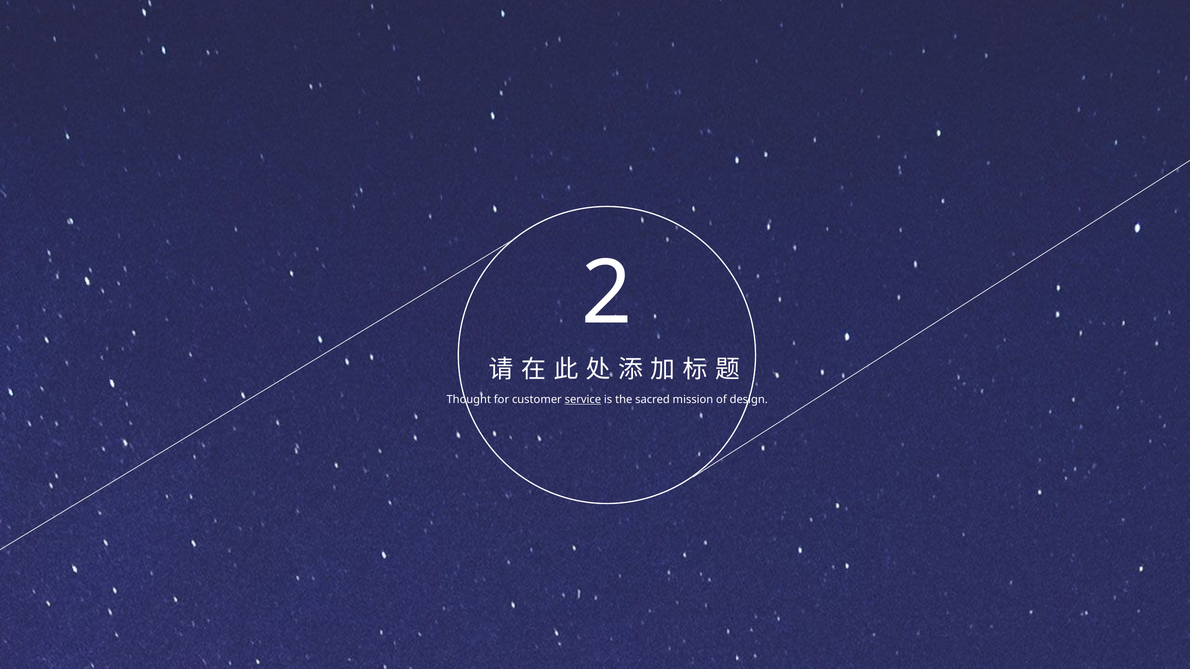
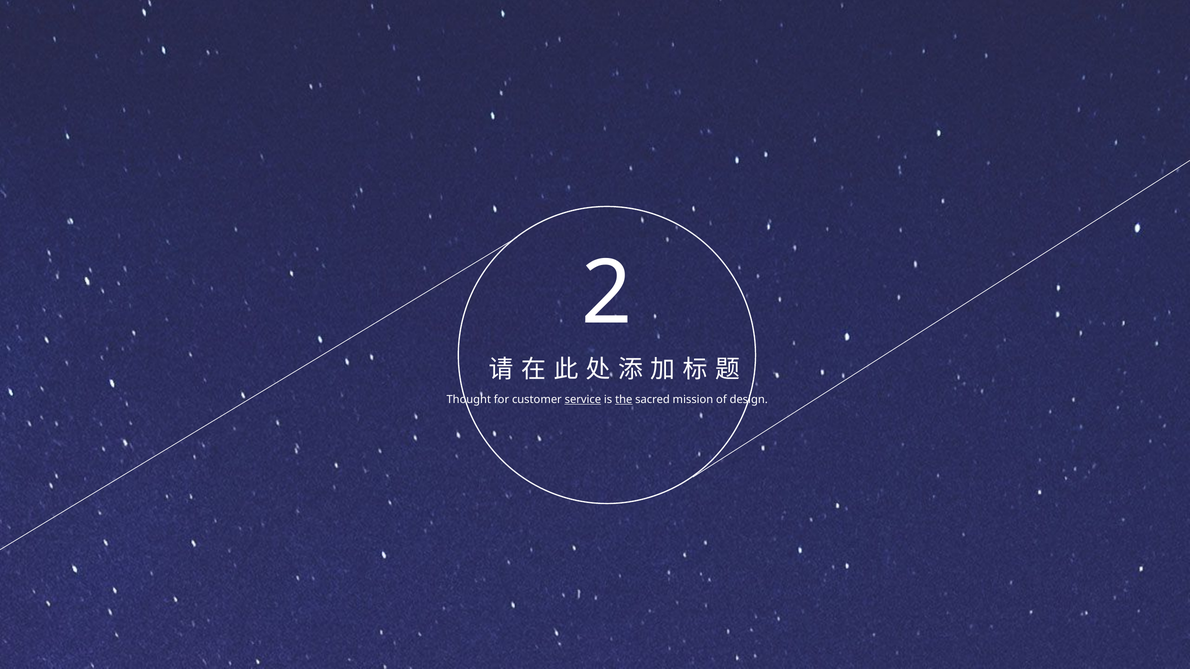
the underline: none -> present (624, 400)
